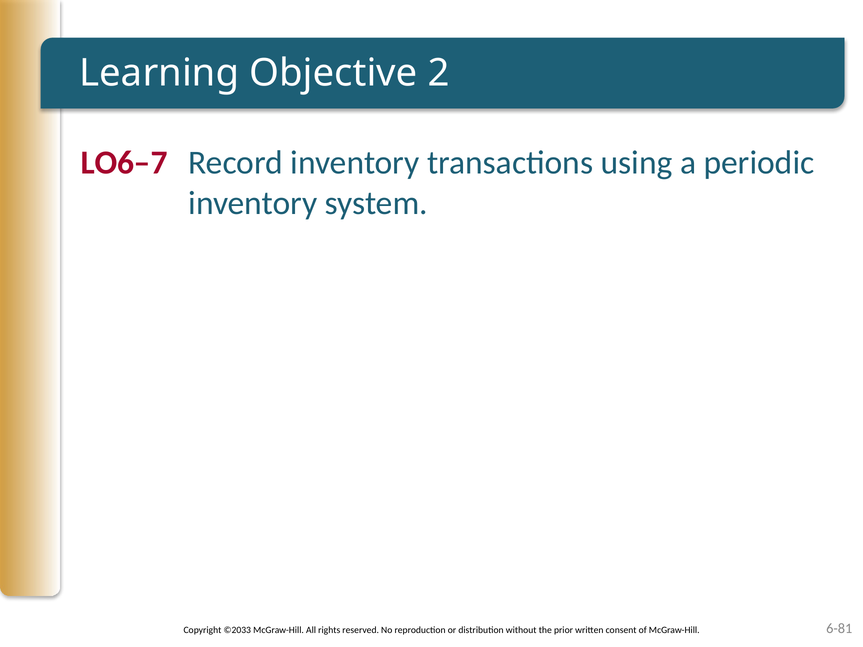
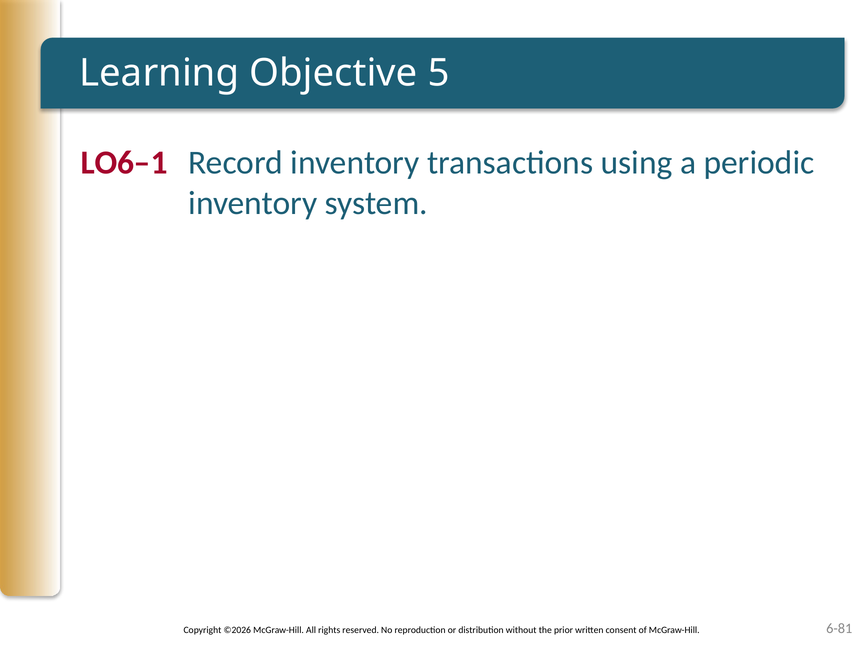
2: 2 -> 5 (439, 73)
LO6–7: LO6–7 -> LO6–1 (124, 163)
©2033: ©2033 -> ©2026 (237, 630)
